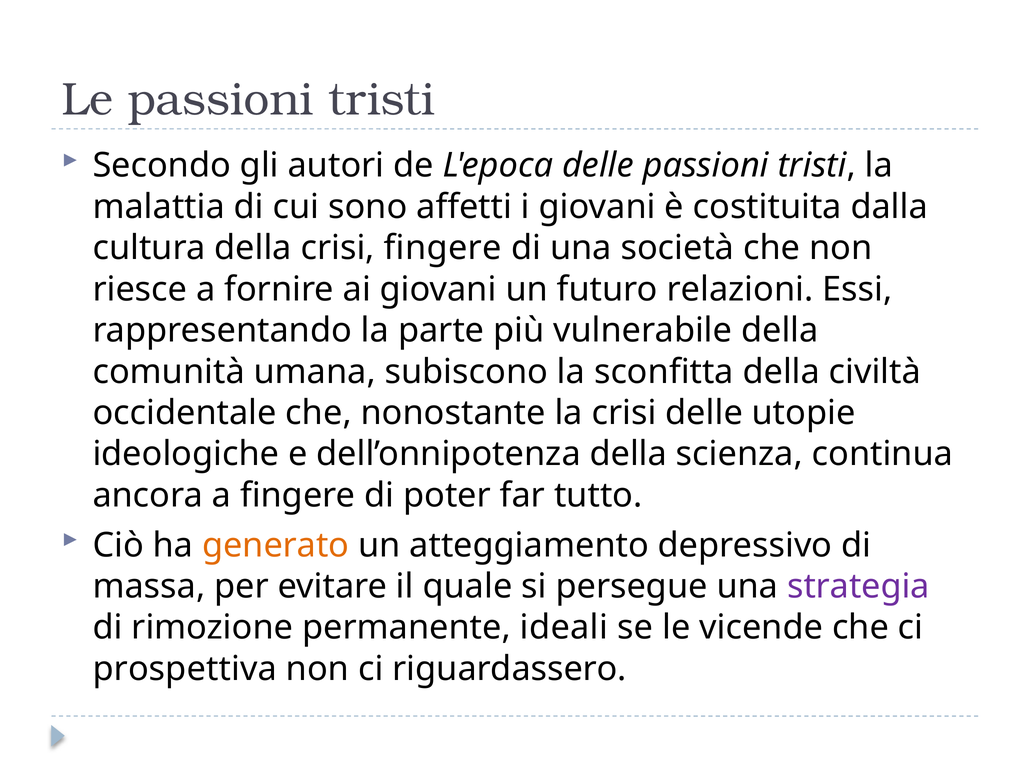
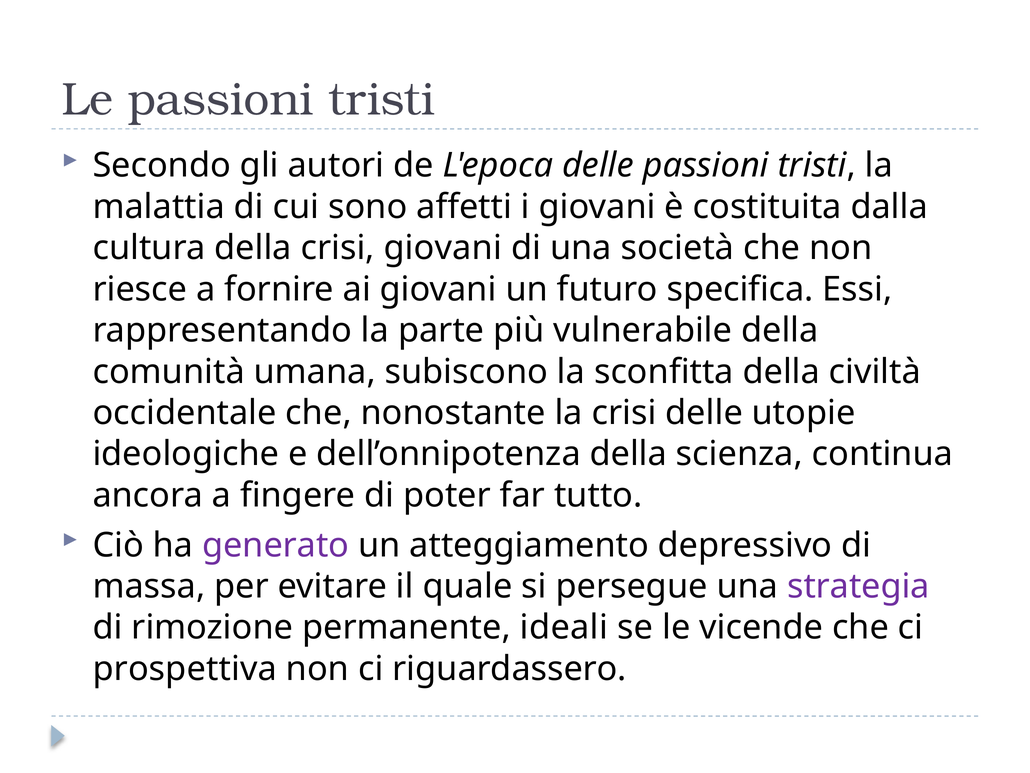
crisi fingere: fingere -> giovani (443, 248)
relazioni: relazioni -> specifica (740, 289)
generato colour: orange -> purple (276, 545)
